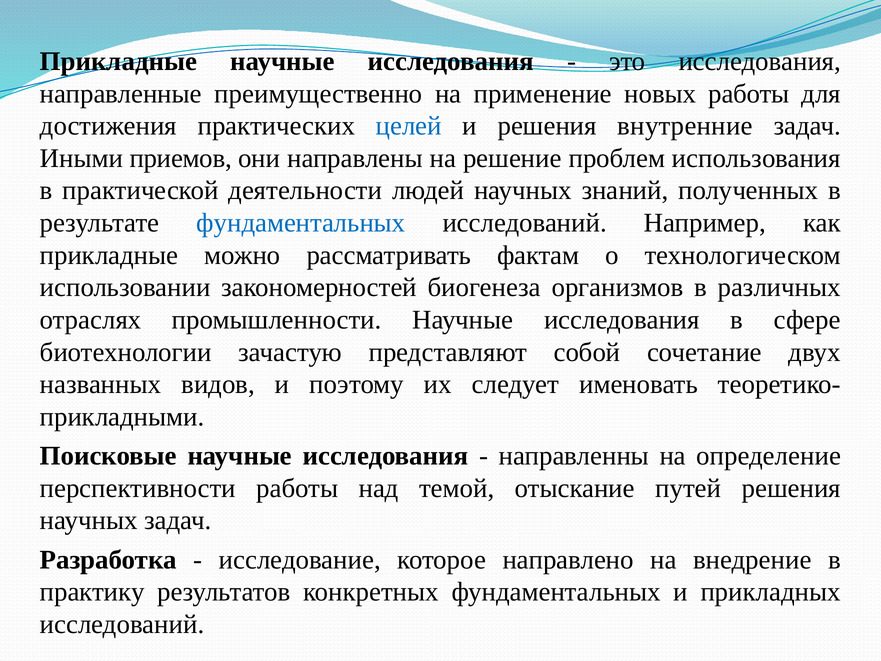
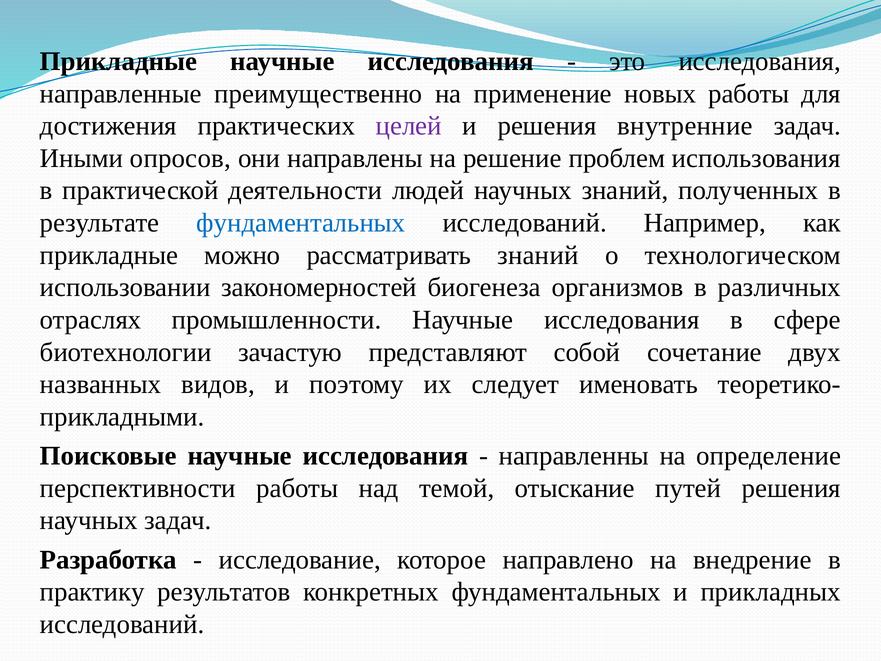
целей colour: blue -> purple (409, 126)
приемов: приемов -> опросов (180, 158)
рассматривать фактам: фактам -> знаний (538, 255)
